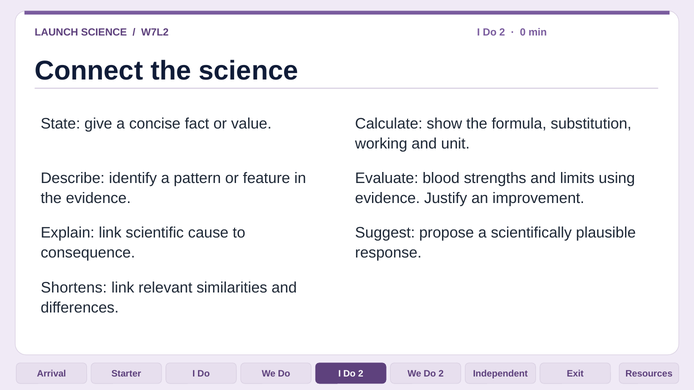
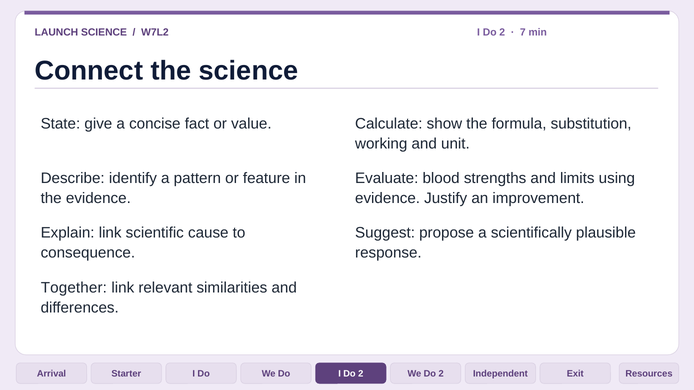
0: 0 -> 7 (523, 33)
Shortens: Shortens -> Together (74, 288)
